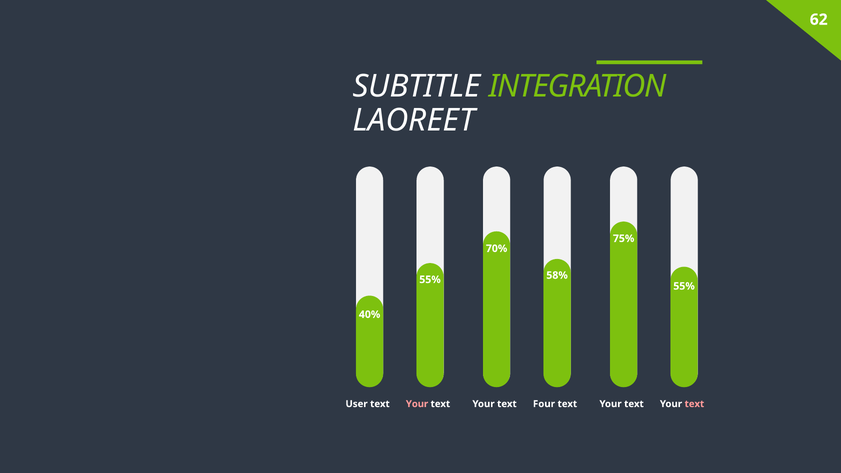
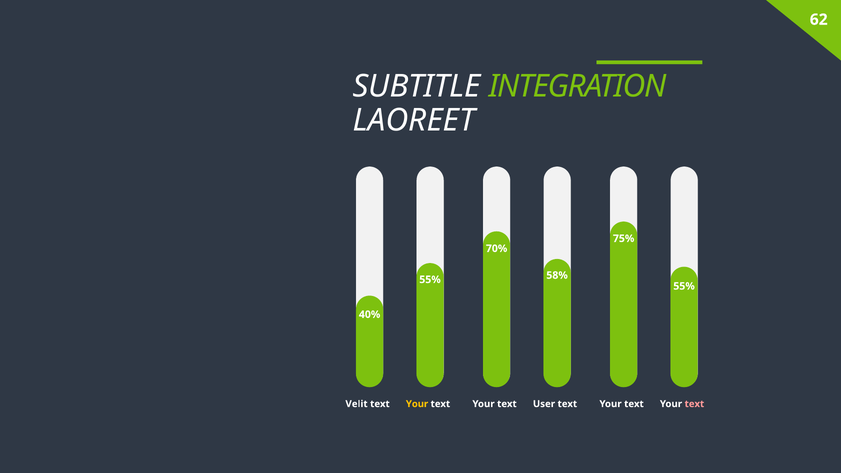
User: User -> Velit (357, 404)
Your colour: pink -> yellow (417, 404)
Four: Four -> User (544, 404)
